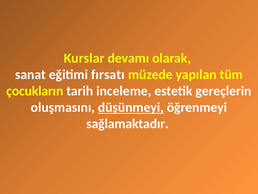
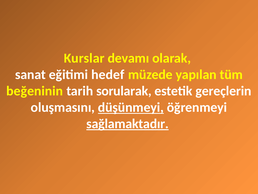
fırsatı: fırsatı -> hedef (108, 74)
çocukların: çocukların -> beğeninin (35, 91)
inceleme: inceleme -> sorularak (124, 91)
sağlamaktadır underline: none -> present (127, 124)
